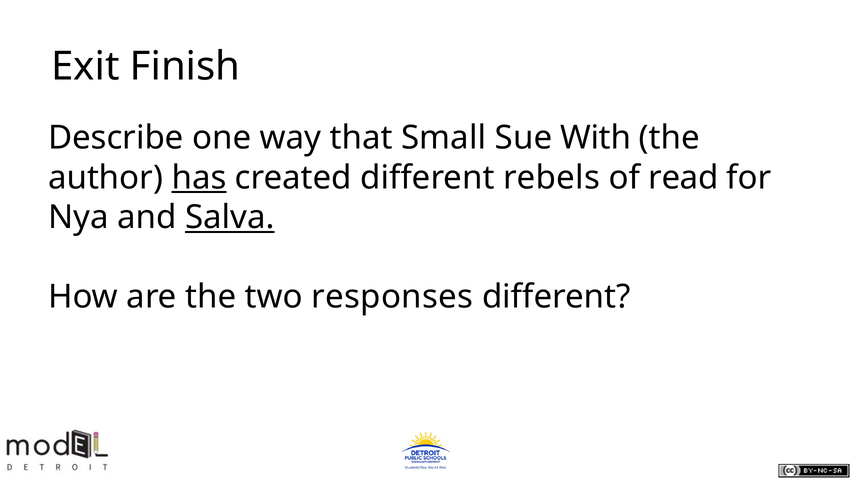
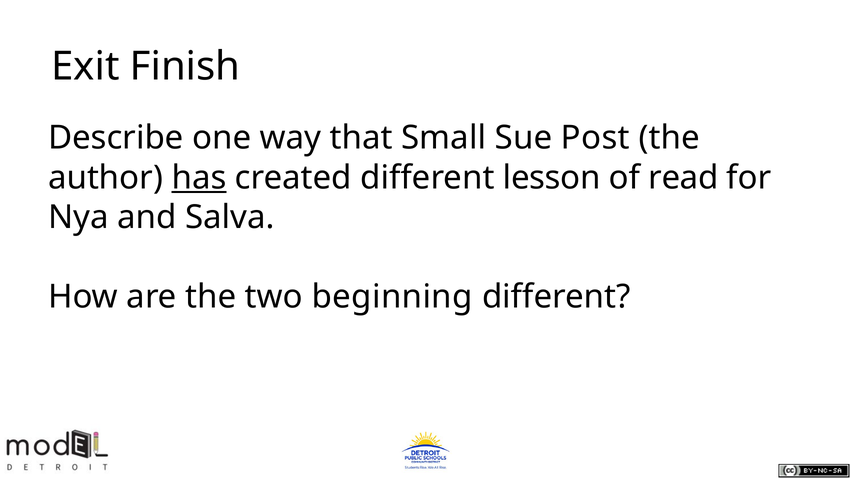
With: With -> Post (595, 138)
rebels: rebels -> lesson (552, 178)
Salva underline: present -> none (230, 217)
responses: responses -> beginning (392, 297)
